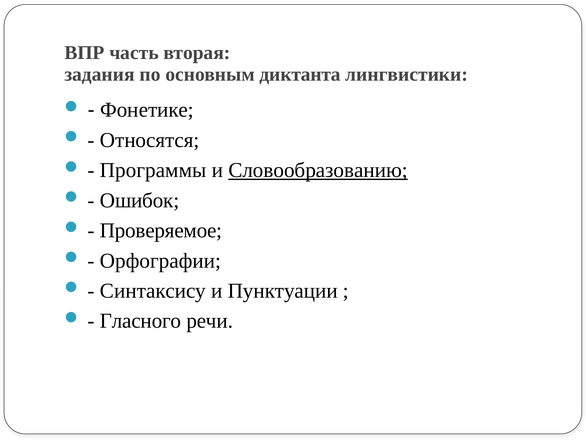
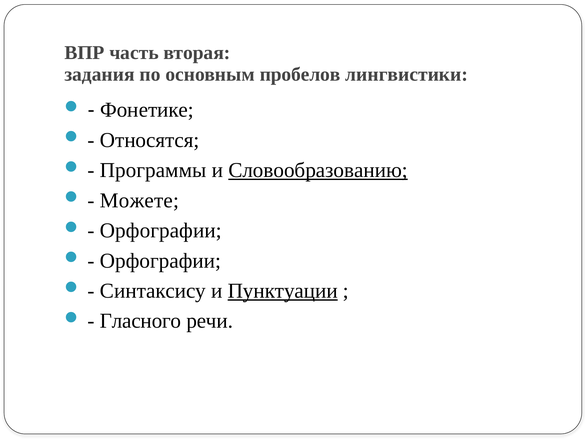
диктанта: диктанта -> пробелов (300, 74)
Ошибок: Ошибок -> Можете (139, 200)
Проверяемое: Проверяемое -> Орфографии (161, 230)
Пунктуации underline: none -> present (283, 290)
